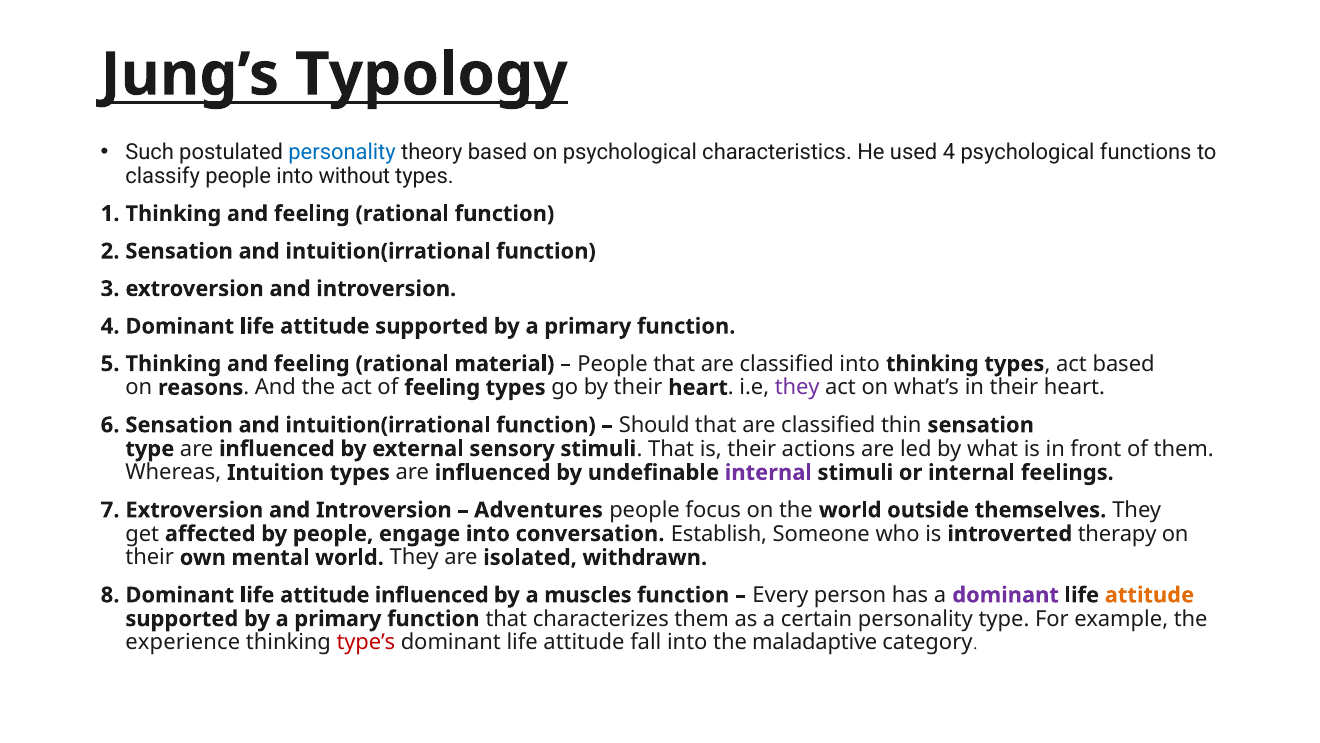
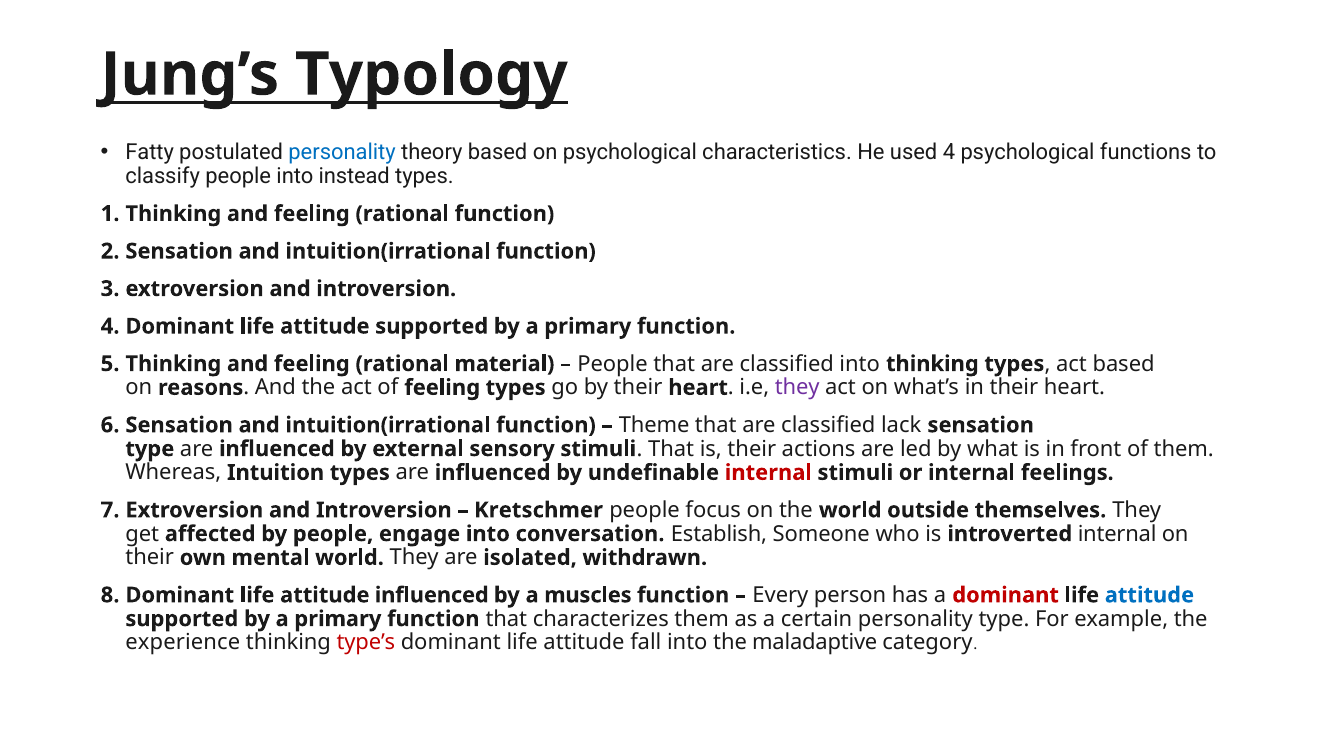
Such: Such -> Fatty (150, 152)
without: without -> instead (354, 176)
Should: Should -> Theme (654, 425)
thin: thin -> lack (901, 425)
internal colour: purple -> red (768, 472)
Adventures: Adventures -> Kretschmer (539, 510)
introverted therapy: therapy -> internal (1117, 533)
dominant colour: purple -> red (1006, 595)
attitude colour: orange -> blue (1149, 595)
